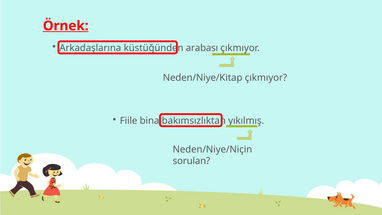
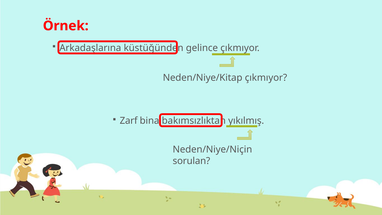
Örnek underline: present -> none (66, 26)
arabası: arabası -> gelince (202, 48)
Fiile: Fiile -> Zarf (129, 121)
